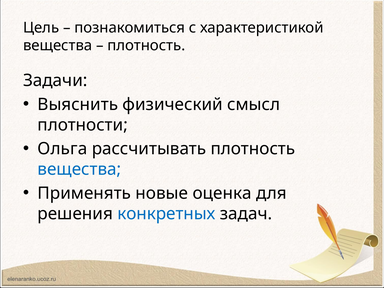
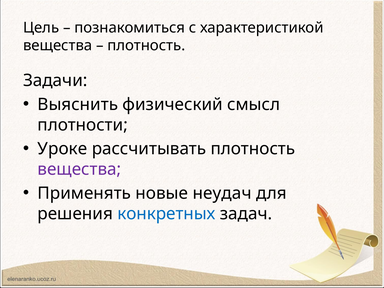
Ольга: Ольга -> Уроке (62, 149)
вещества colour: blue -> purple (79, 169)
оценка: оценка -> неудач (222, 193)
